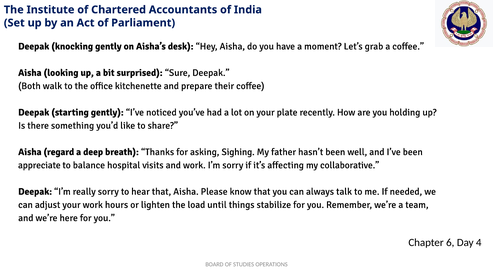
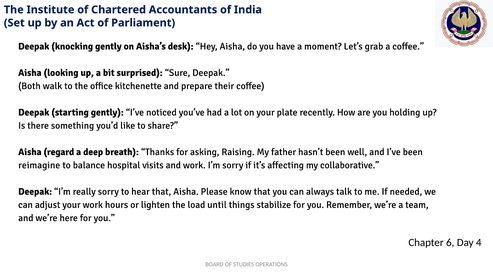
Sighing: Sighing -> Raising (238, 152)
appreciate: appreciate -> reimagine (39, 165)
